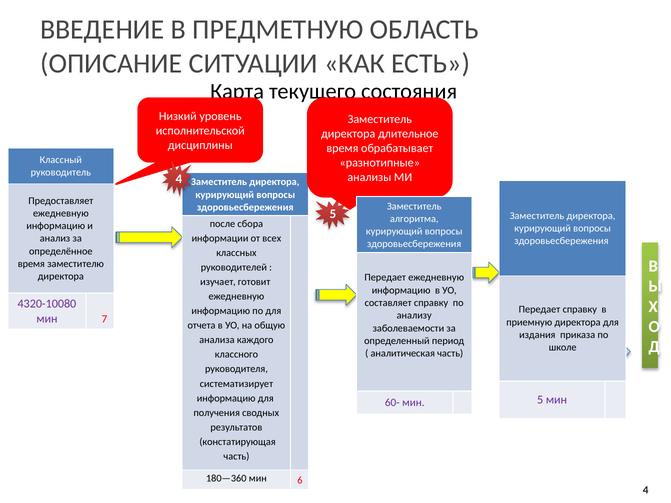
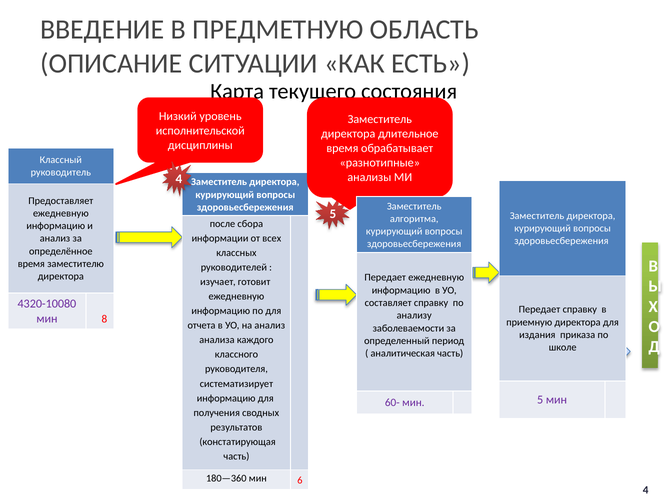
7: 7 -> 8 (104, 319)
на общую: общую -> анализ (270, 326)
